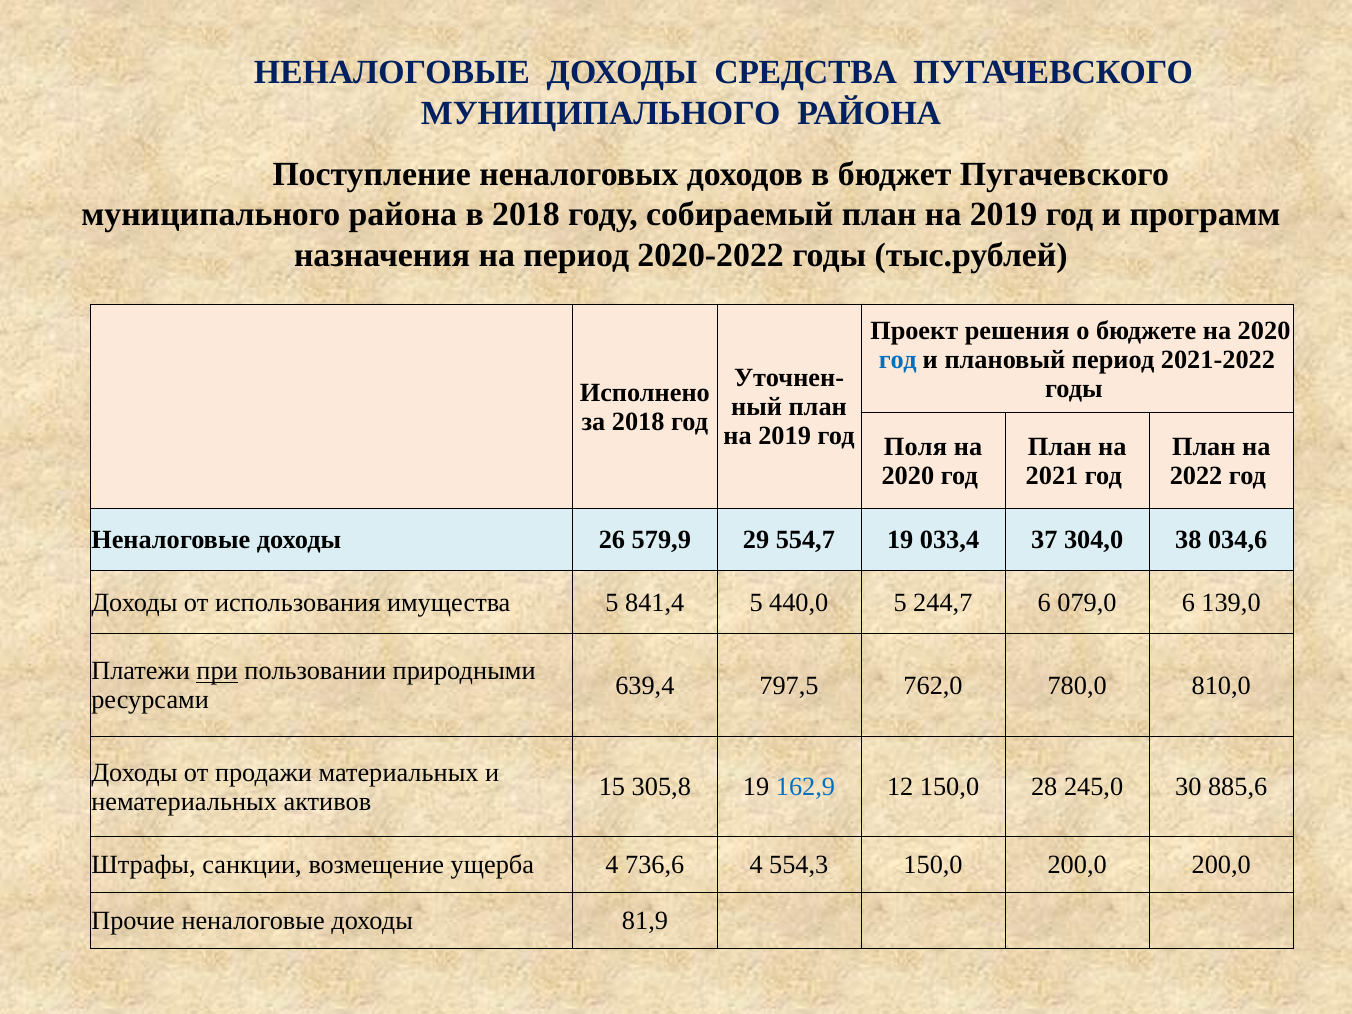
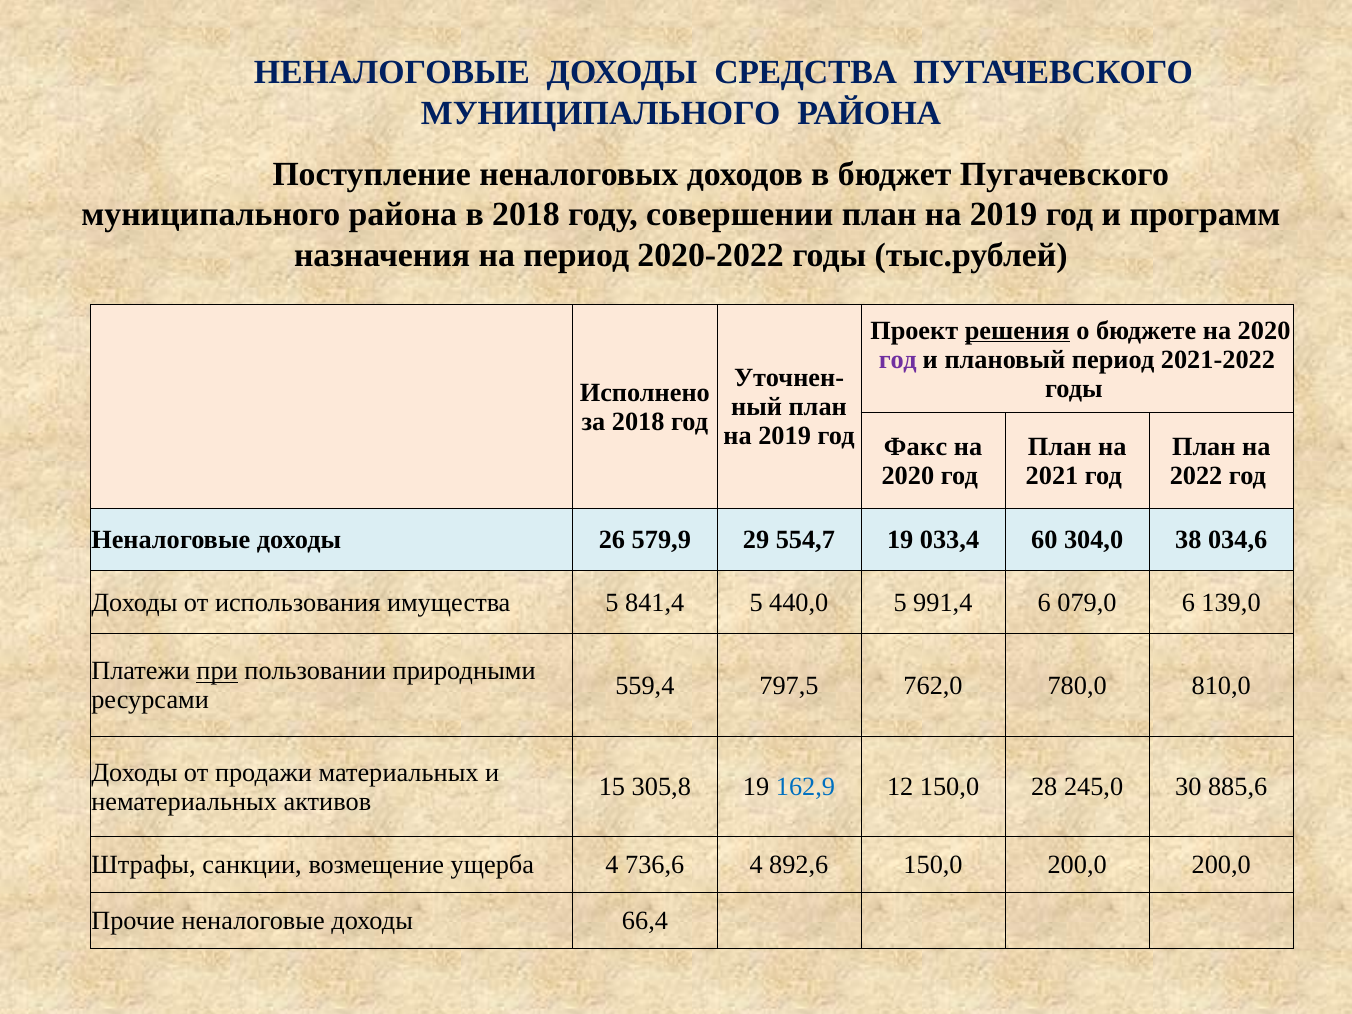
собираемый: собираемый -> совершении (740, 215)
решения underline: none -> present (1017, 330)
год colour: blue -> purple (898, 359)
Поля: Поля -> Факс (916, 447)
37: 37 -> 60 (1044, 540)
244,7: 244,7 -> 991,4 (943, 602)
639,4: 639,4 -> 559,4 (645, 686)
554,3: 554,3 -> 892,6 (799, 865)
81,9: 81,9 -> 66,4 (645, 921)
